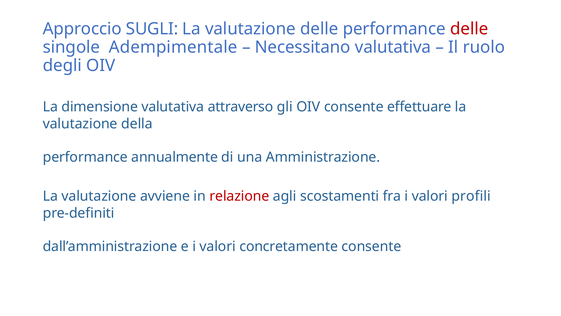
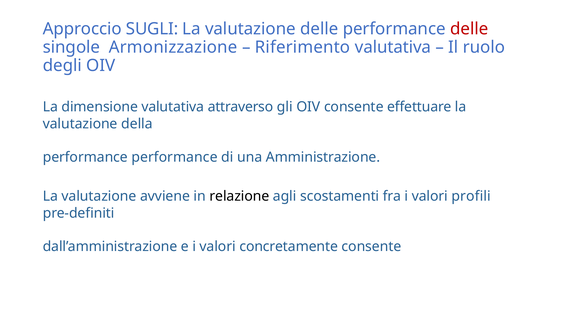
Adempimentale: Adempimentale -> Armonizzazione (173, 47)
Necessitano: Necessitano -> Riferimento (303, 47)
performance annualmente: annualmente -> performance (175, 157)
relazione colour: red -> black (239, 196)
